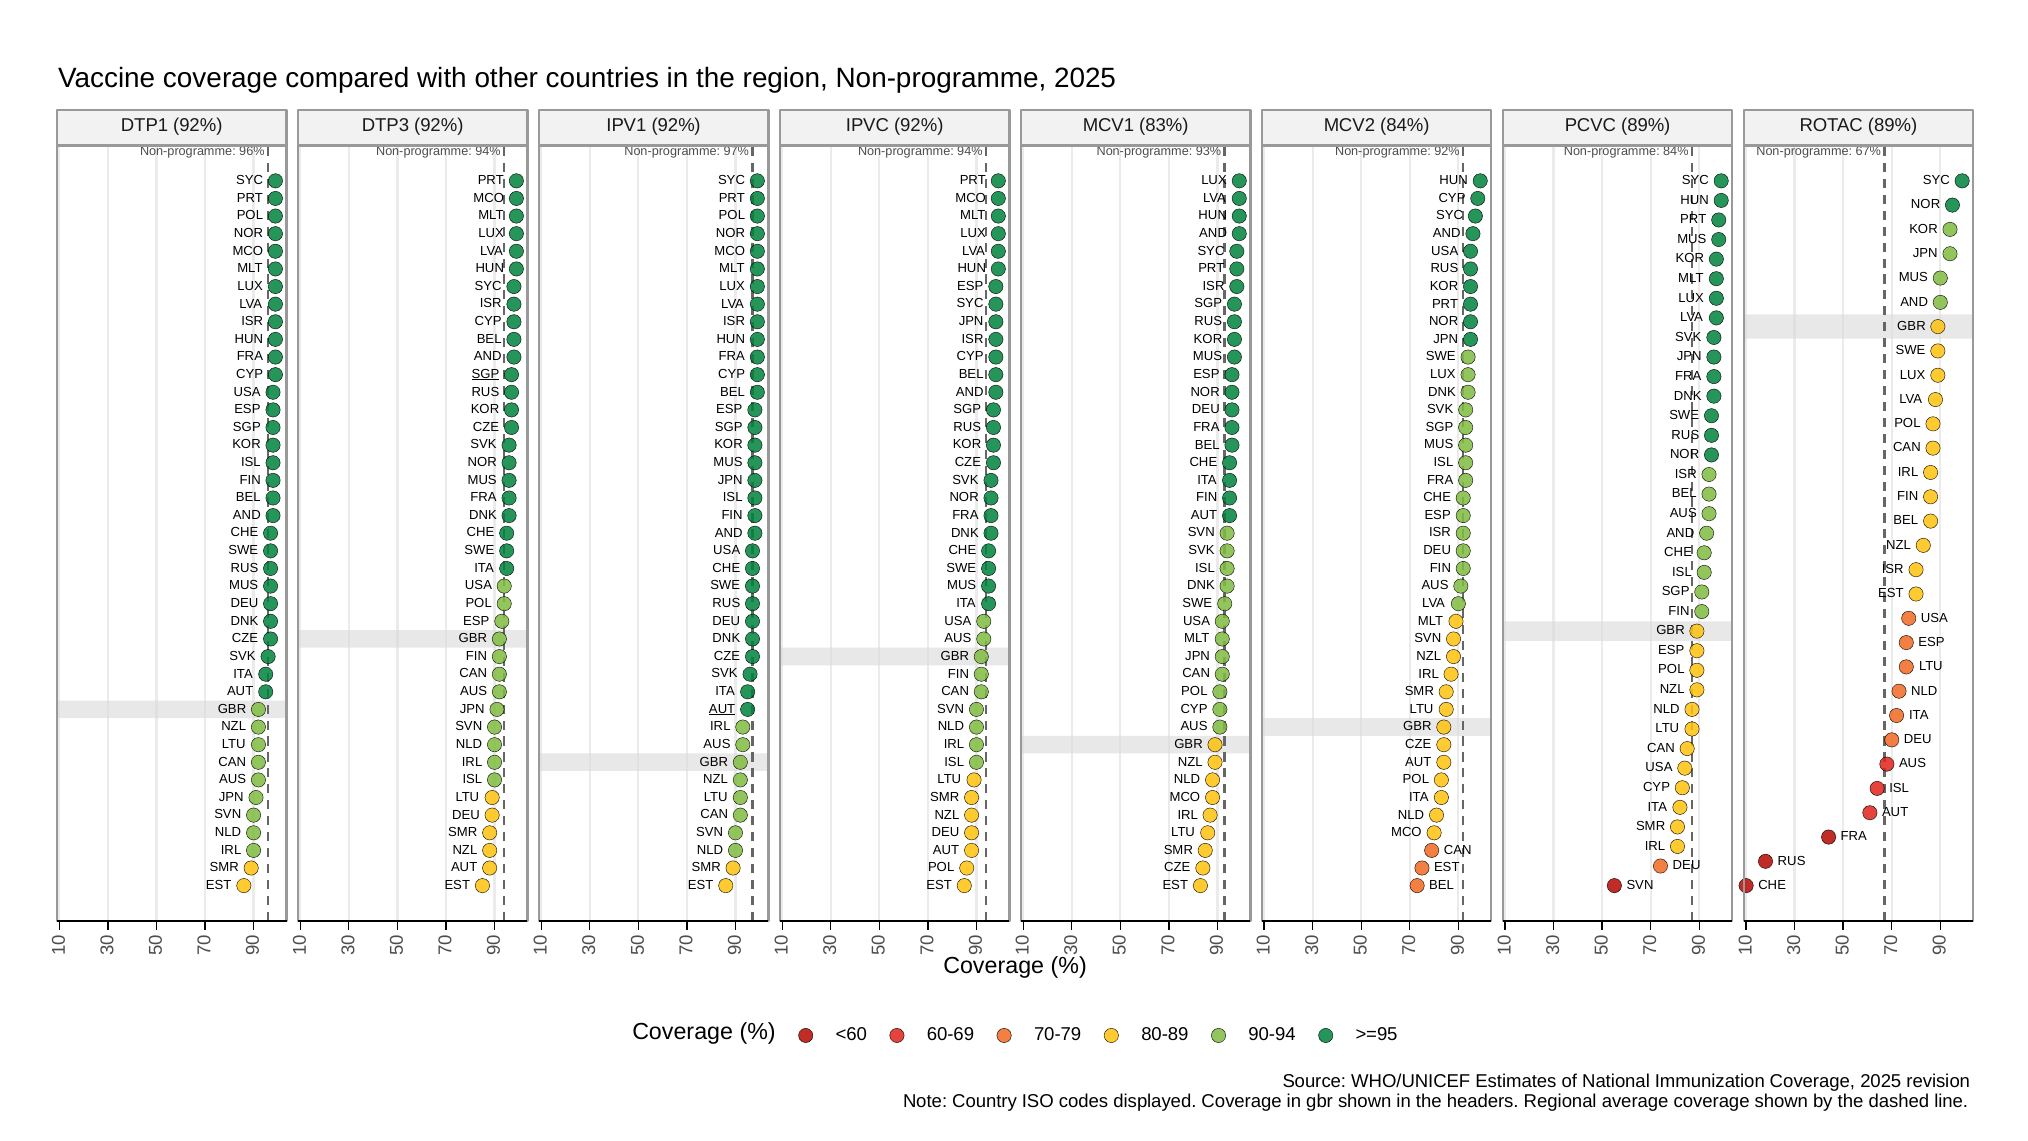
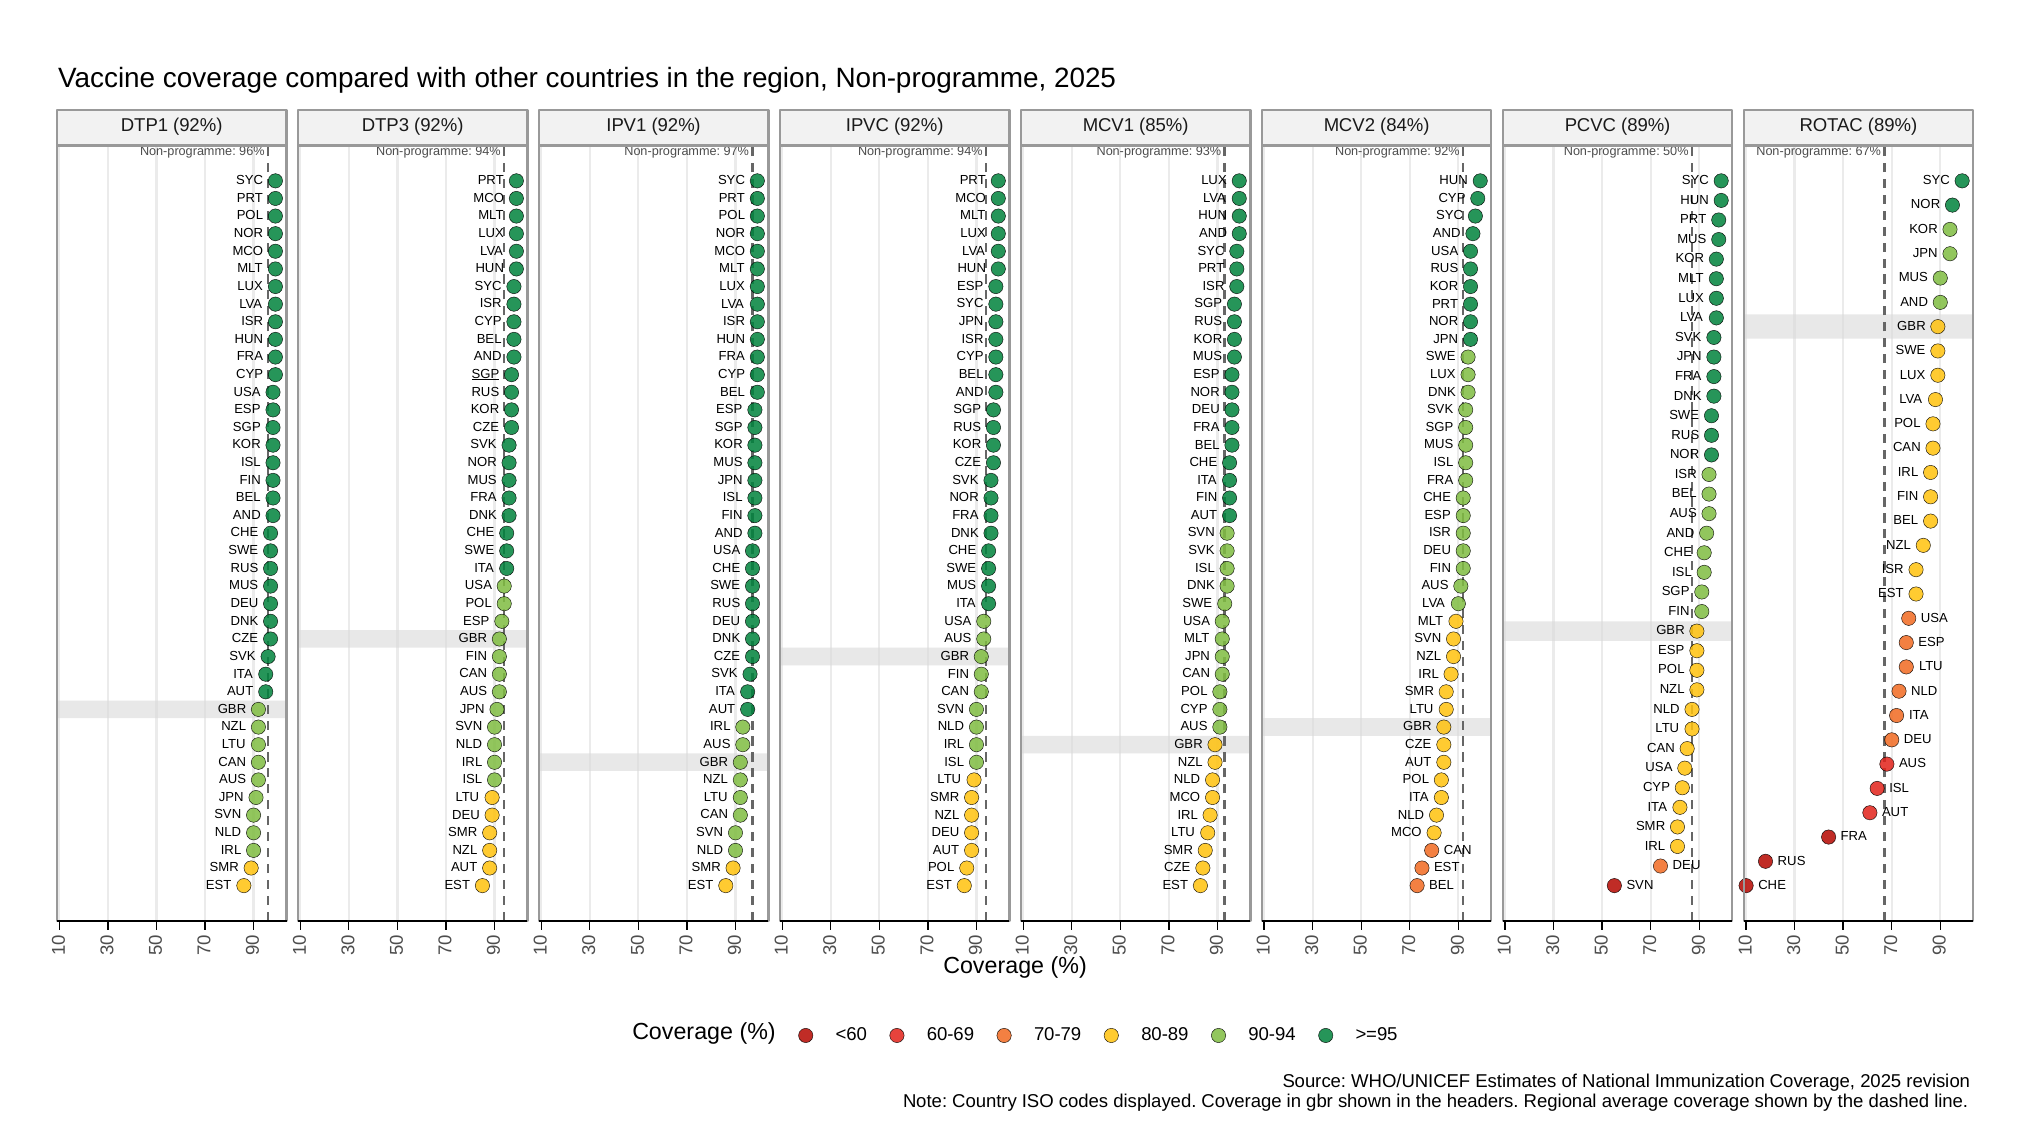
83%: 83% -> 85% (1164, 125)
Non-programme 84%: 84% -> 50% (1676, 151)
AUT underline: present -> none (722, 709)
